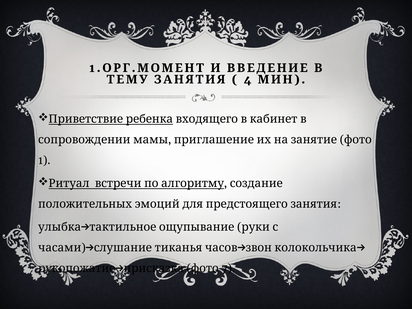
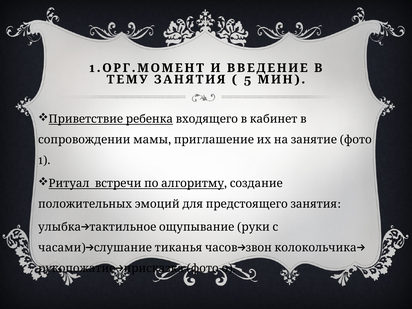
4: 4 -> 5 (247, 80)
7: 7 -> 0 (229, 268)
